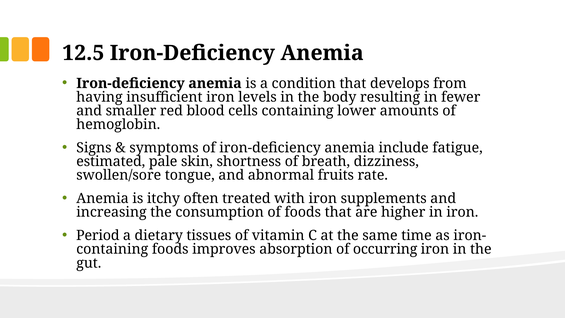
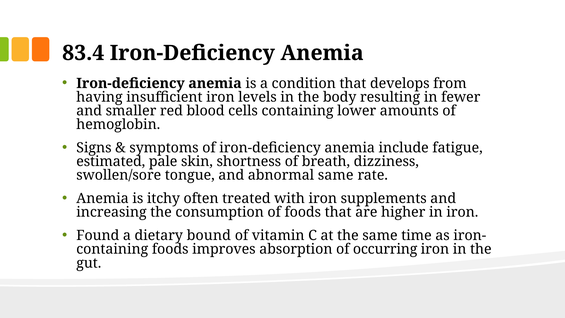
12.5: 12.5 -> 83.4 (83, 53)
abnormal fruits: fruits -> same (336, 175)
Period: Period -> Found (98, 235)
tissues: tissues -> bound (209, 235)
